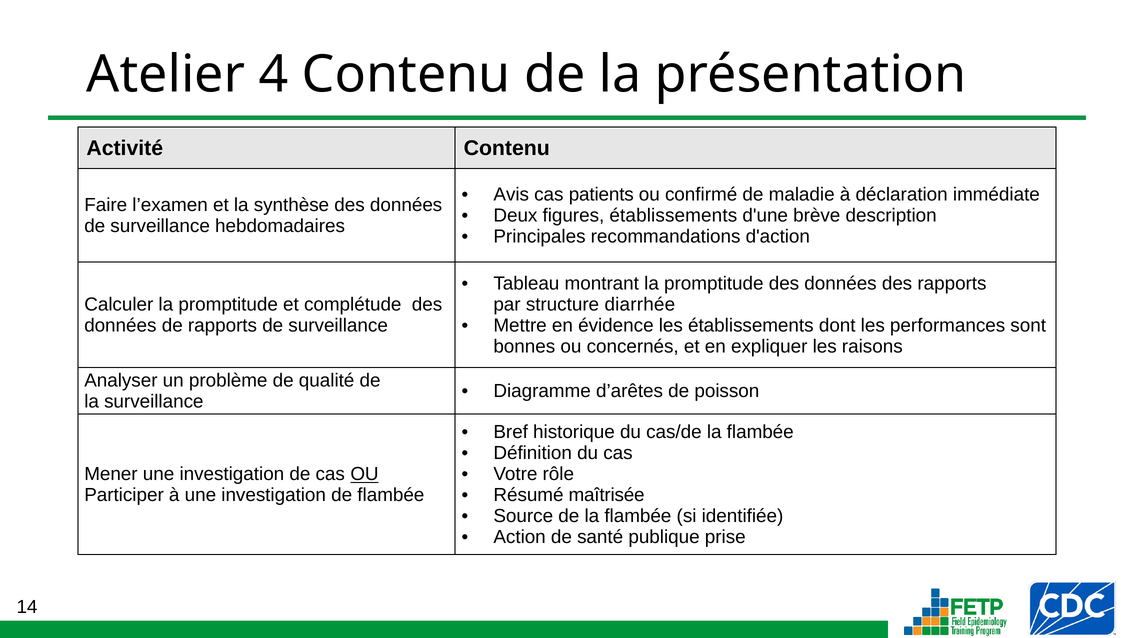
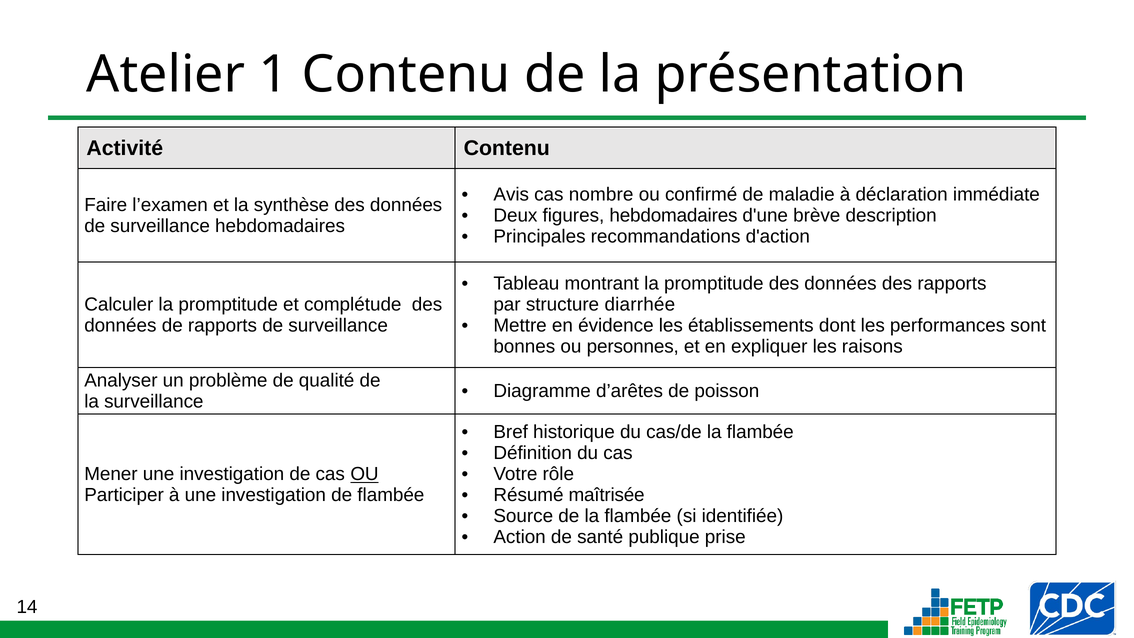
4: 4 -> 1 (274, 75)
patients: patients -> nombre (601, 194)
figures établissements: établissements -> hebdomadaires (673, 215)
concernés: concernés -> personnes (633, 346)
